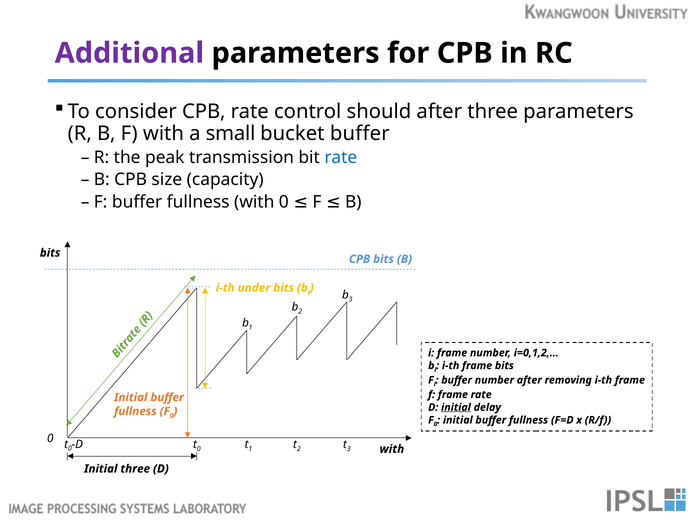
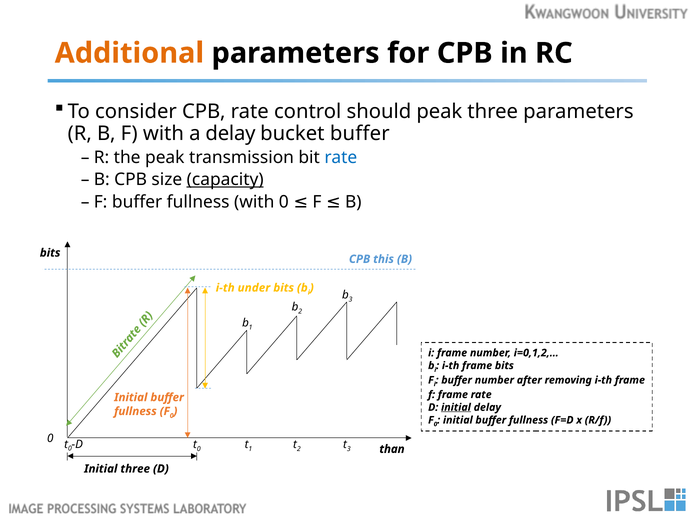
Additional colour: purple -> orange (129, 53)
should after: after -> peak (439, 112)
a small: small -> delay (231, 133)
capacity underline: none -> present (225, 180)
CPB bits: bits -> this (384, 259)
with: with -> than (392, 449)
